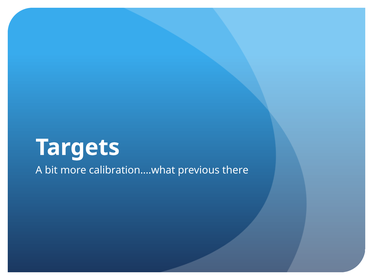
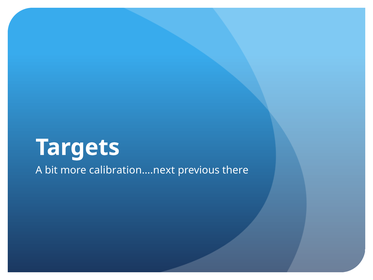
calibration….what: calibration….what -> calibration….next (132, 170)
